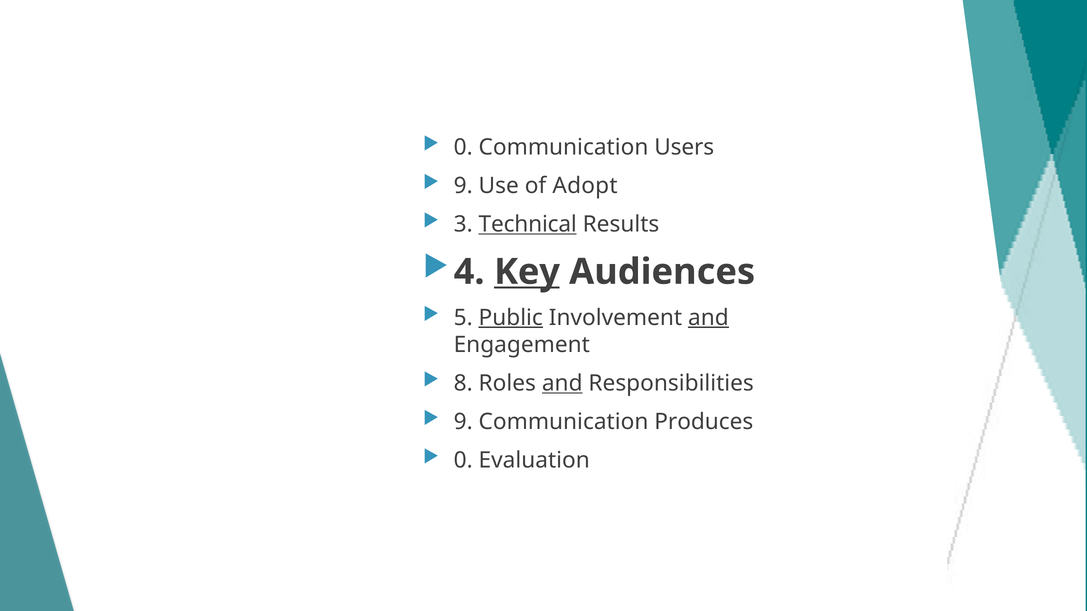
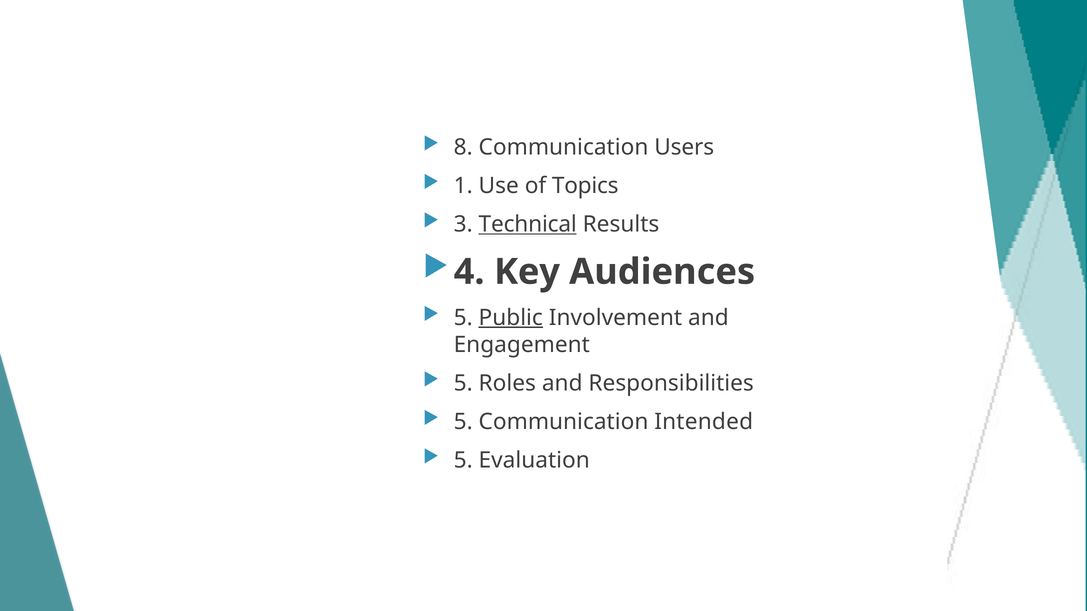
0: 0 -> 8 (463, 147)
9: 9 -> 1 (463, 186)
Adopt: Adopt -> Topics (585, 186)
Key underline: present -> none (527, 272)
and underline: present -> none (708, 318)
8: 8 -> 5 (463, 384)
and underline: present -> none (562, 384)
9: 9 -> 5 (463, 422)
Produces: Produces -> Intended (704, 422)
0: 0 -> 5 (463, 461)
